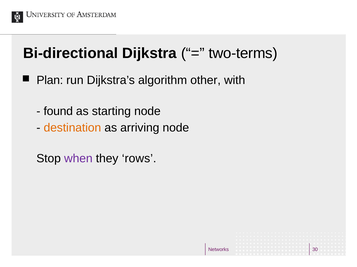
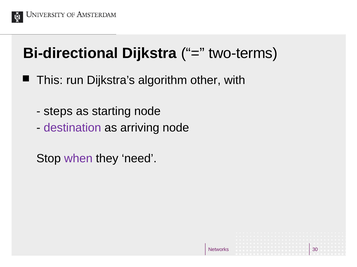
Plan: Plan -> This (50, 81)
found: found -> steps (58, 111)
destination colour: orange -> purple (72, 128)
rows: rows -> need (139, 159)
